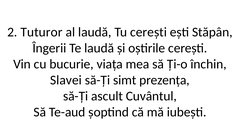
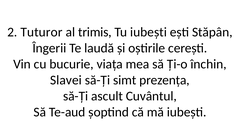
al laudă: laudă -> trimis (95, 32)
Tu cerești: cerești -> iubești (149, 32)
